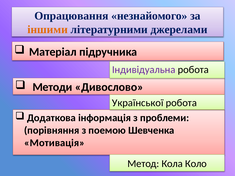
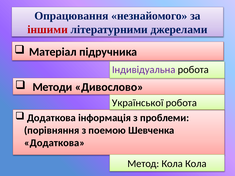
іншими colour: orange -> red (48, 30)
Мотивація: Мотивація -> Додаткова (55, 143)
Кола Коло: Коло -> Кола (196, 164)
